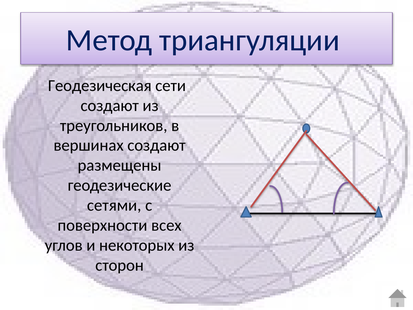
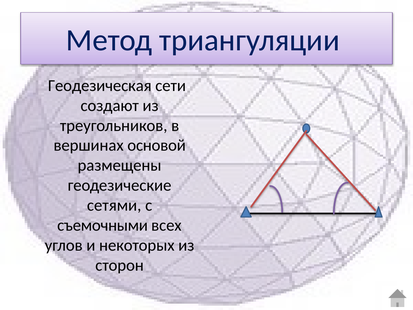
вершинах создают: создают -> основой (157, 145)
поверхности: поверхности -> съемочными (103, 225)
